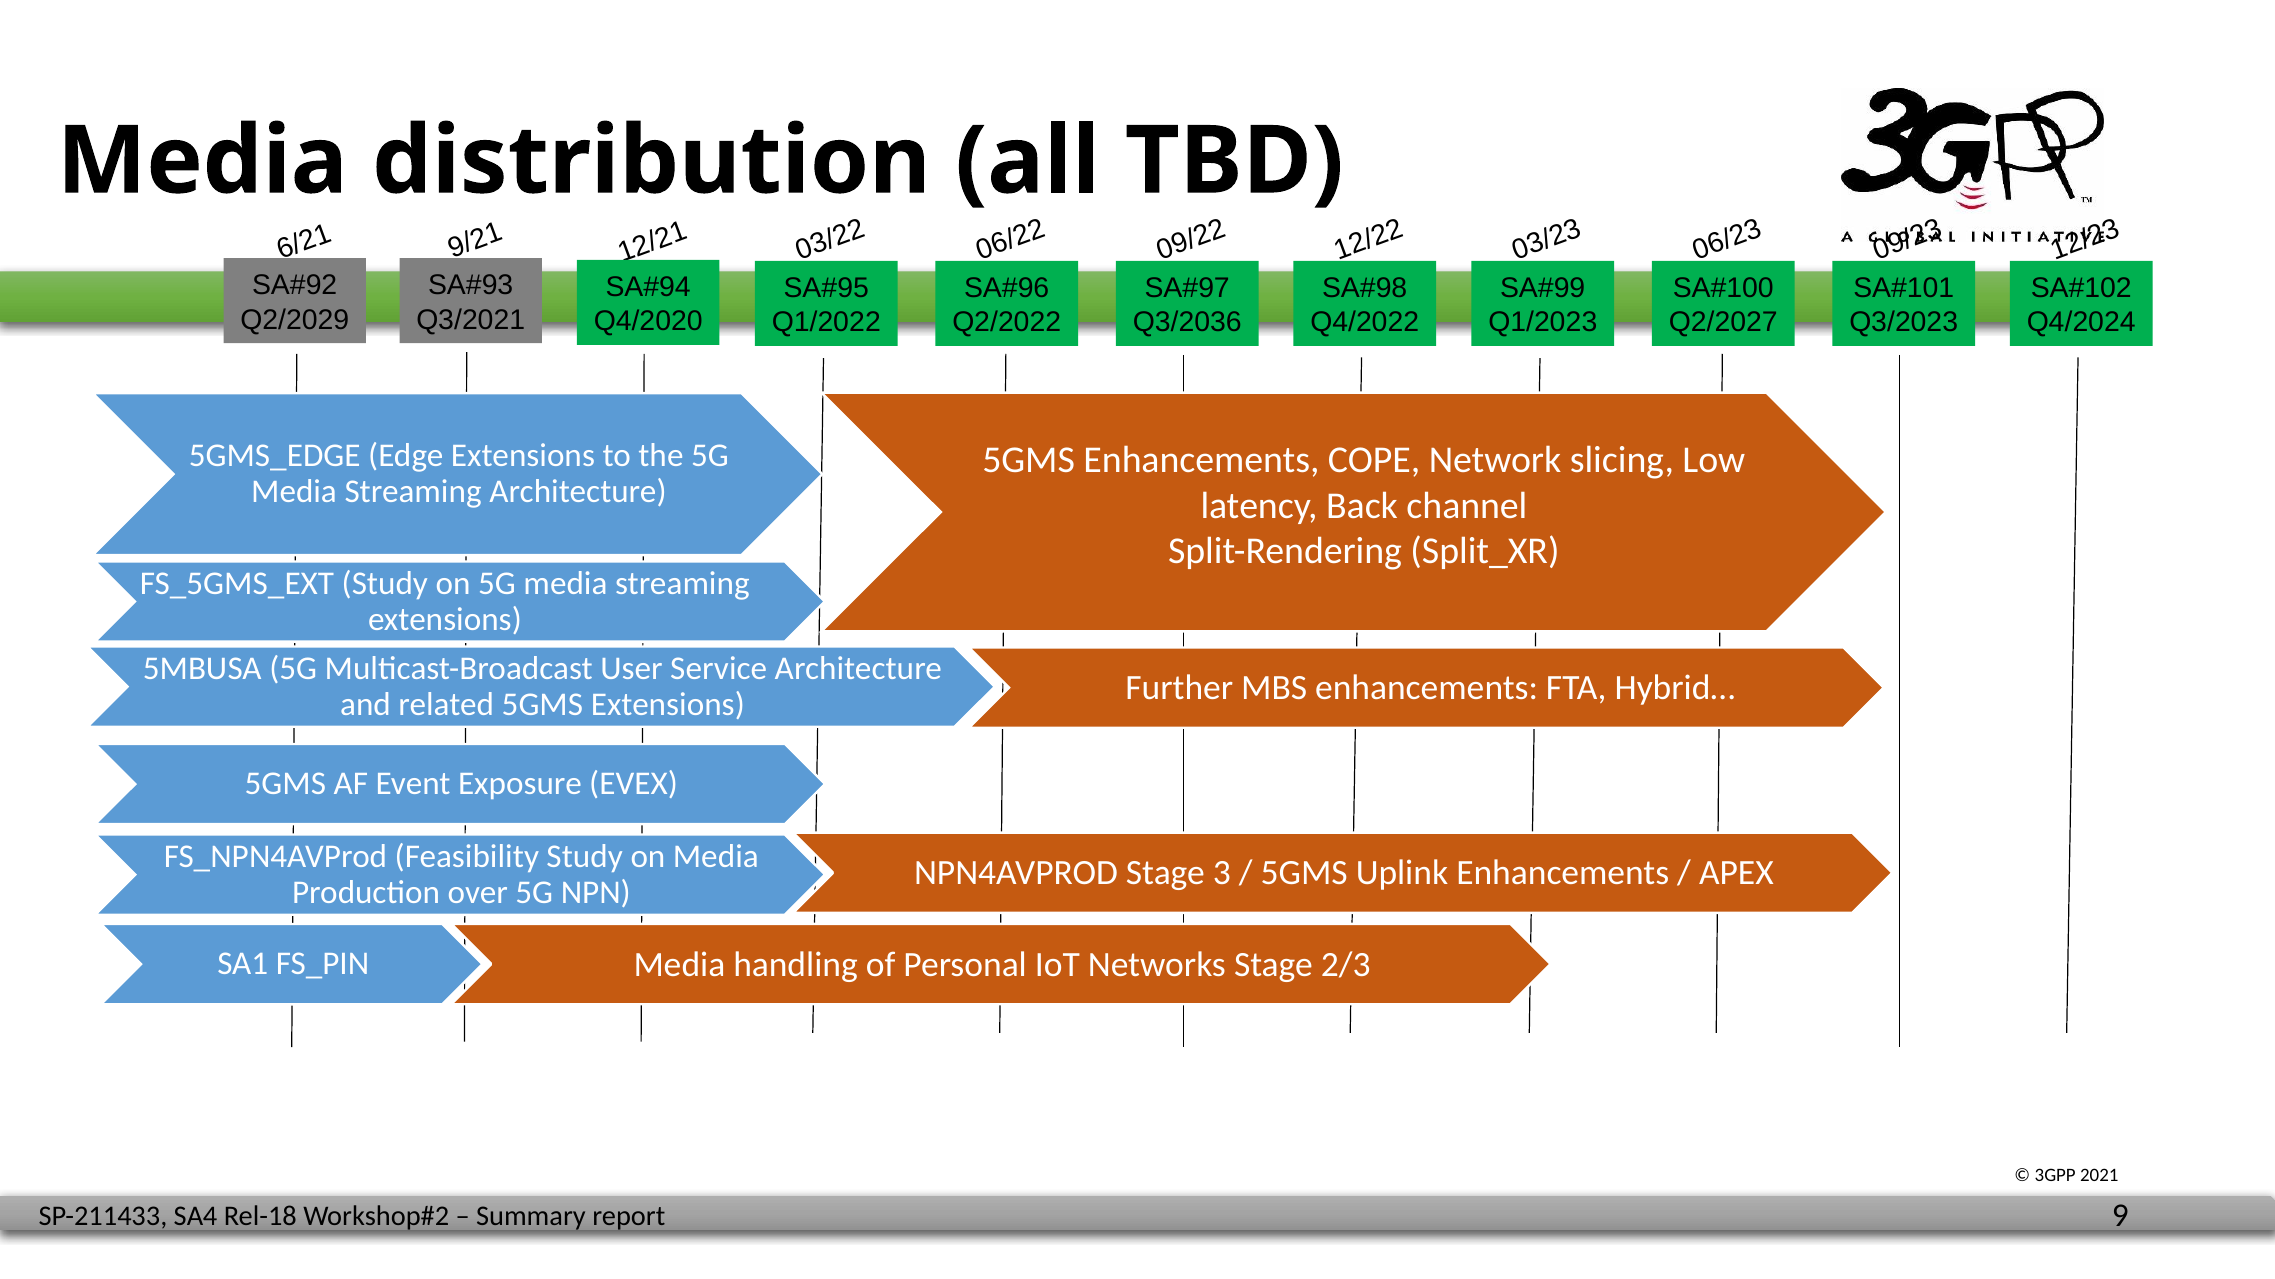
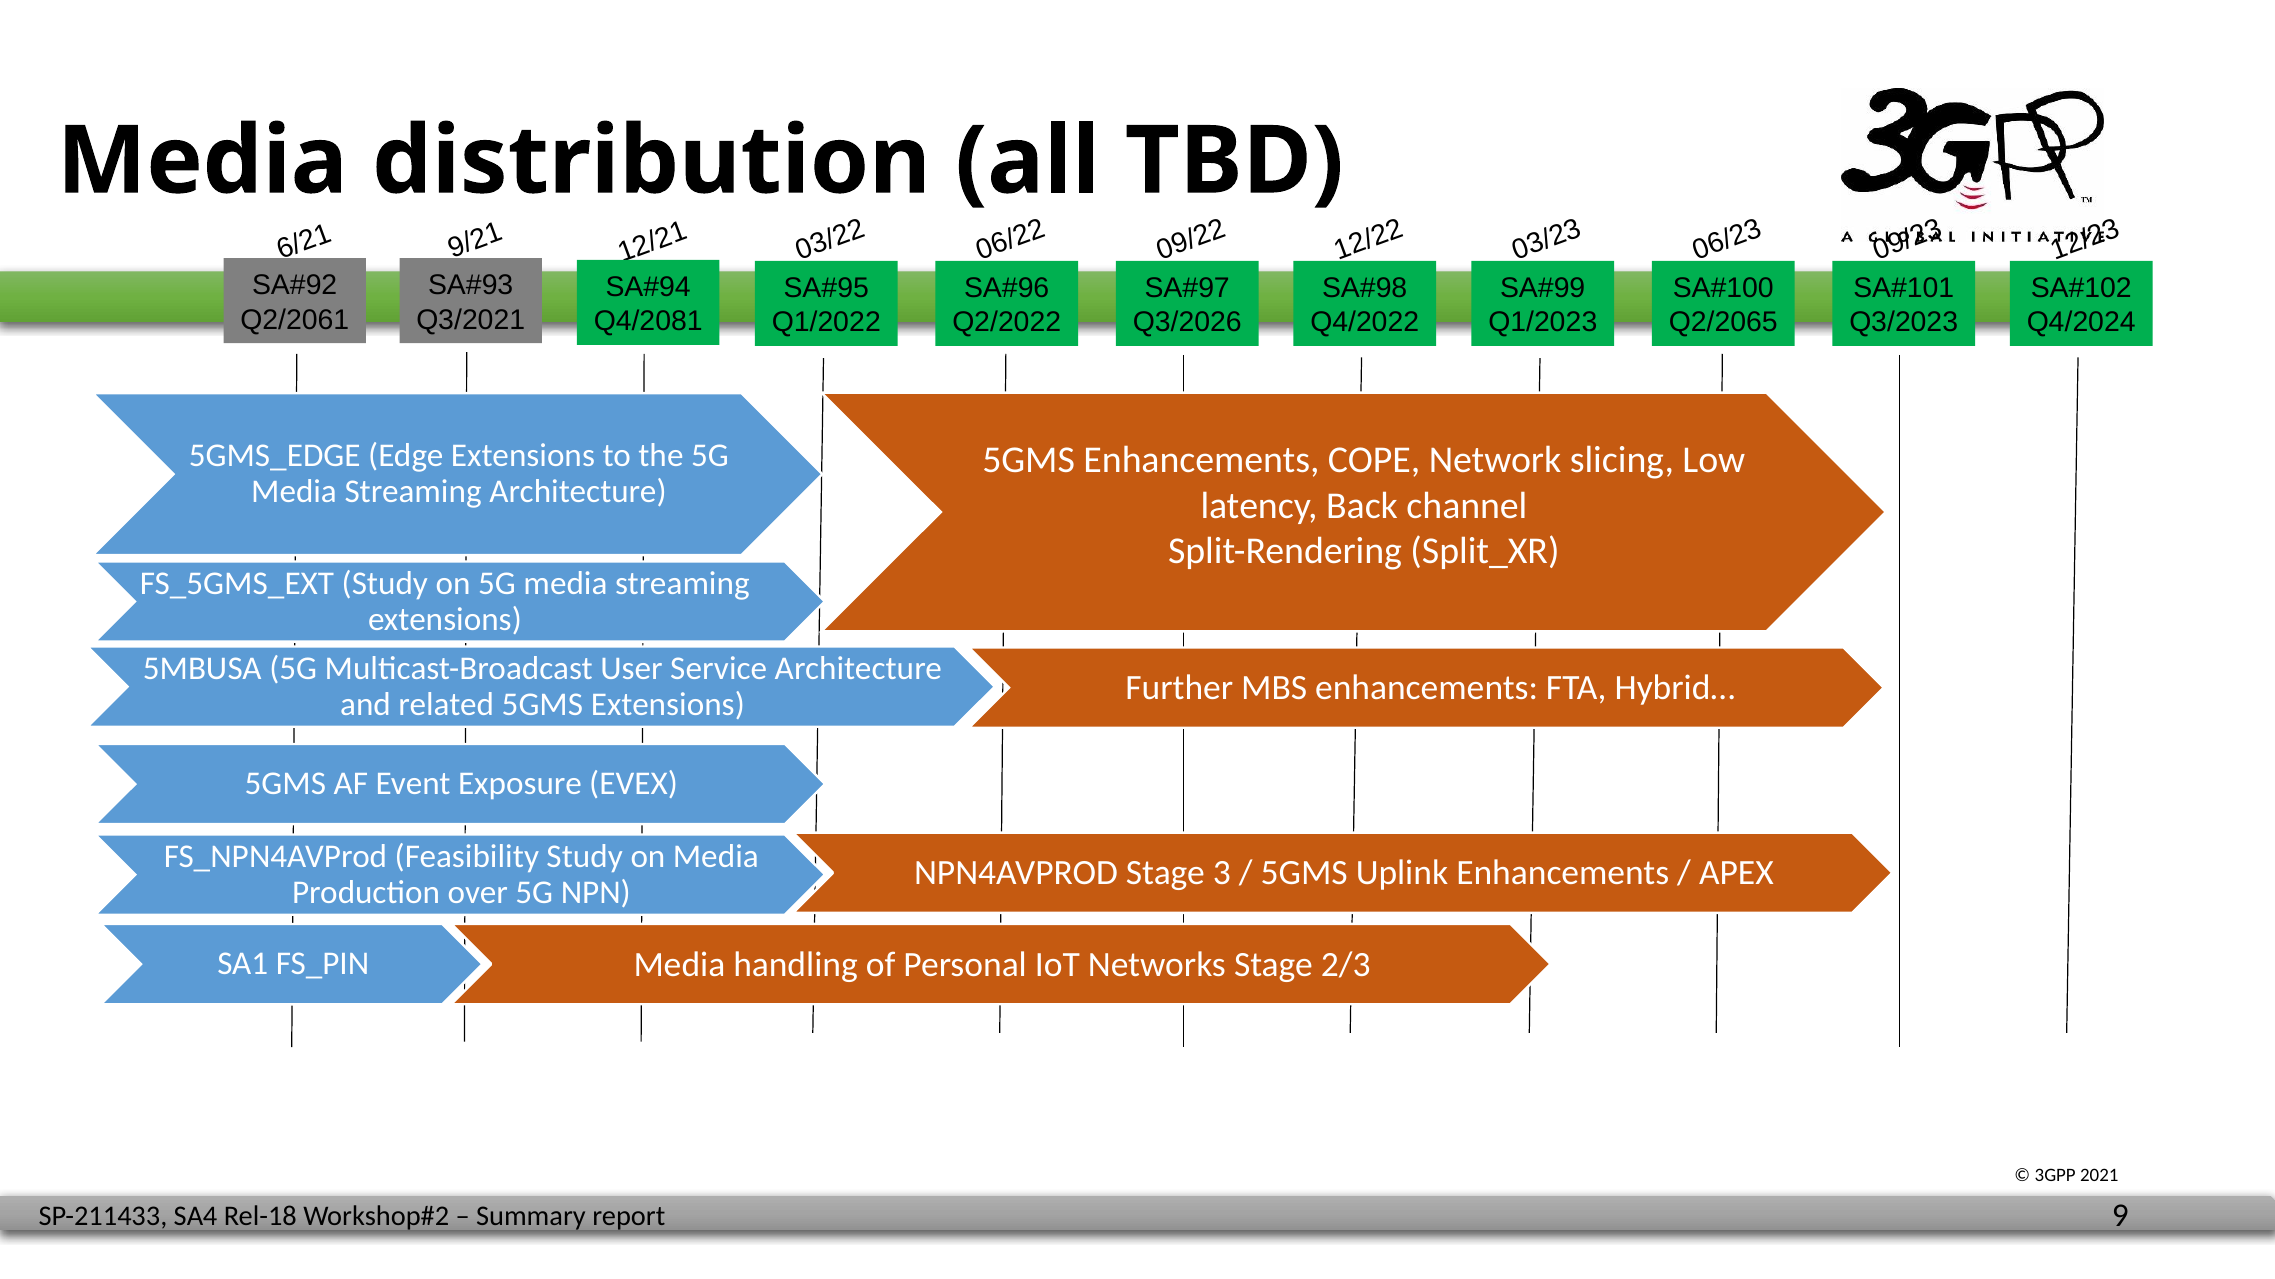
Q2/2029: Q2/2029 -> Q2/2061 (295, 320)
Q4/2020: Q4/2020 -> Q4/2081 (648, 322)
Q3/2036: Q3/2036 -> Q3/2026 (1187, 323)
Q2/2027: Q2/2027 -> Q2/2065 (1723, 323)
